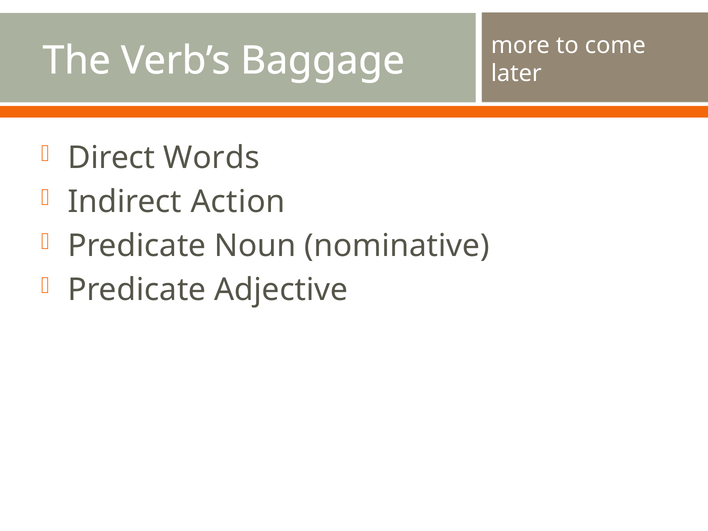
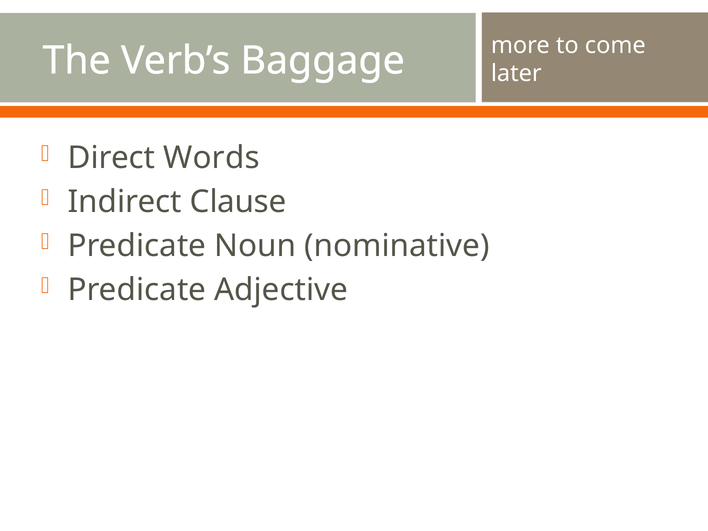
Action: Action -> Clause (238, 202)
